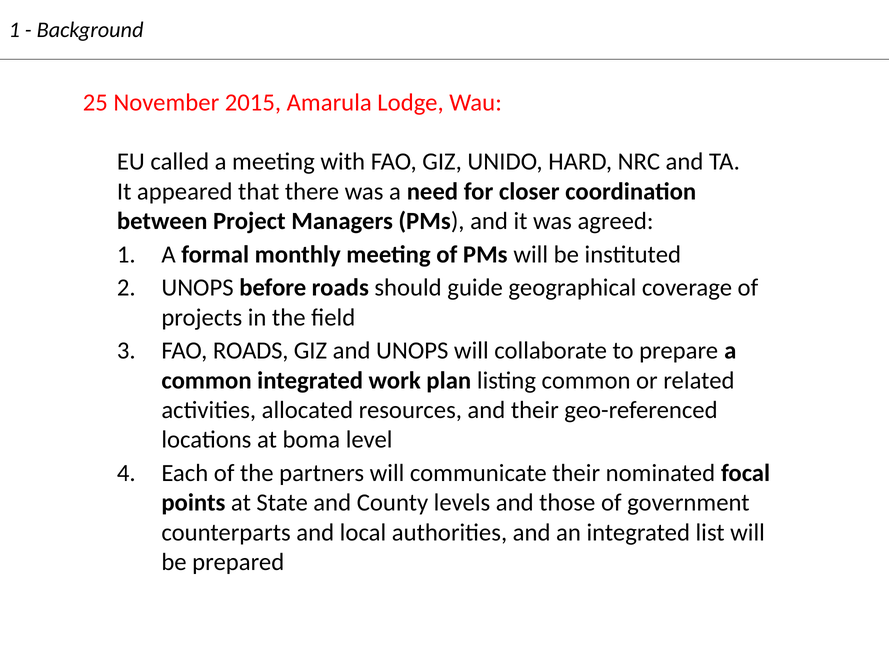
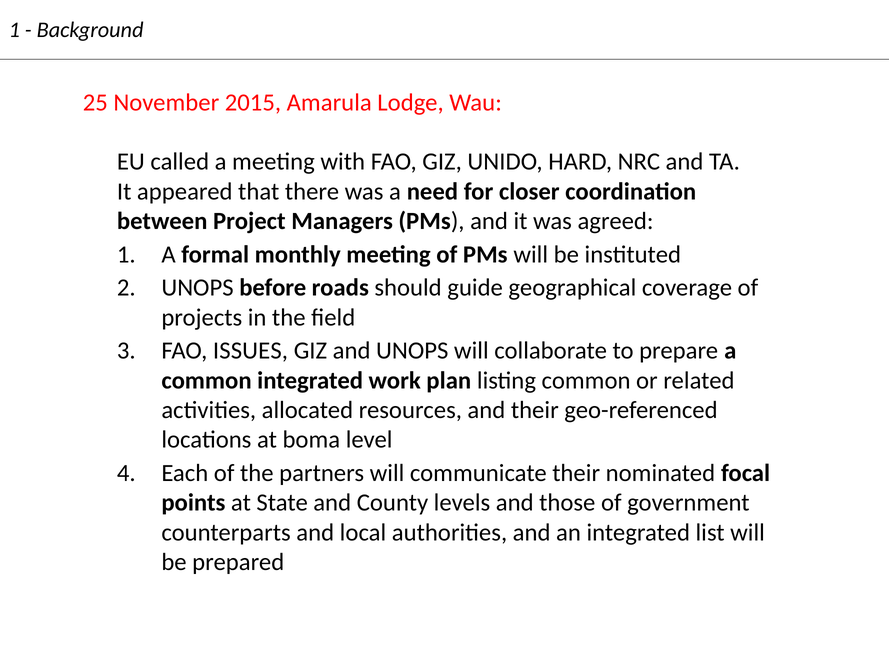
FAO ROADS: ROADS -> ISSUES (250, 351)
